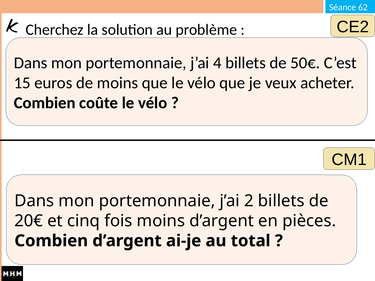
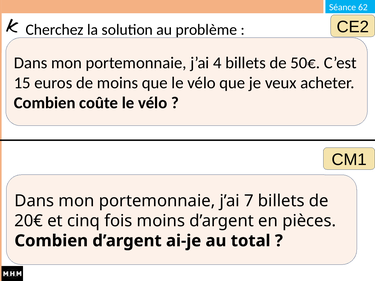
2: 2 -> 7 (249, 201)
